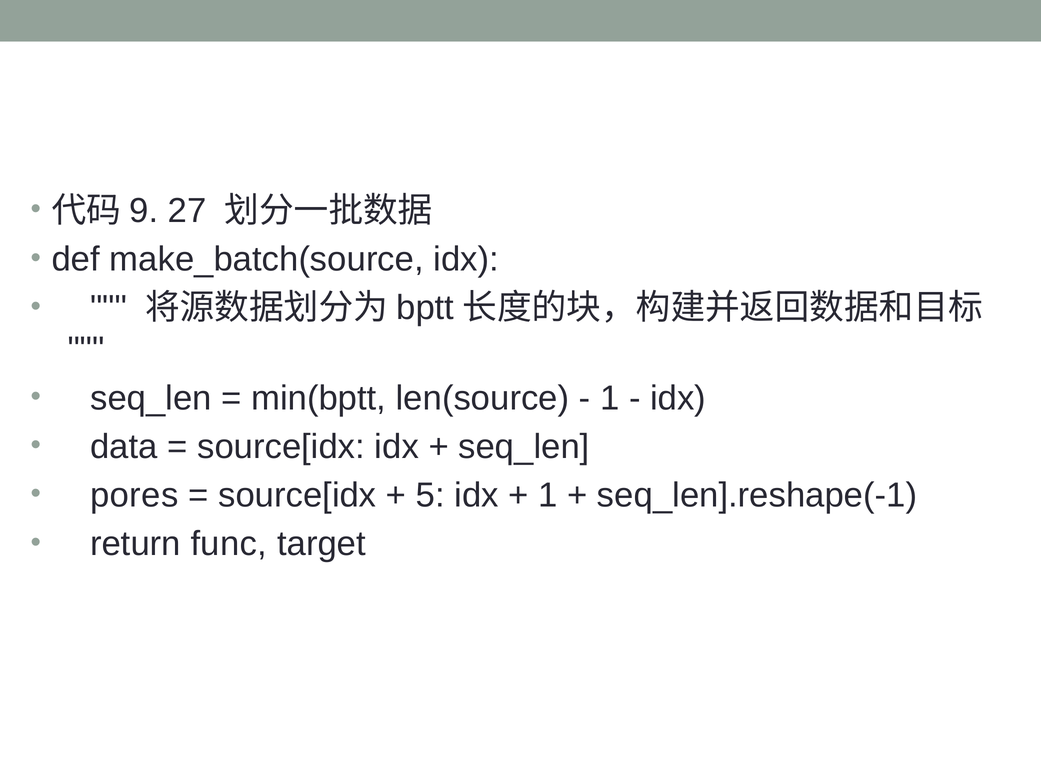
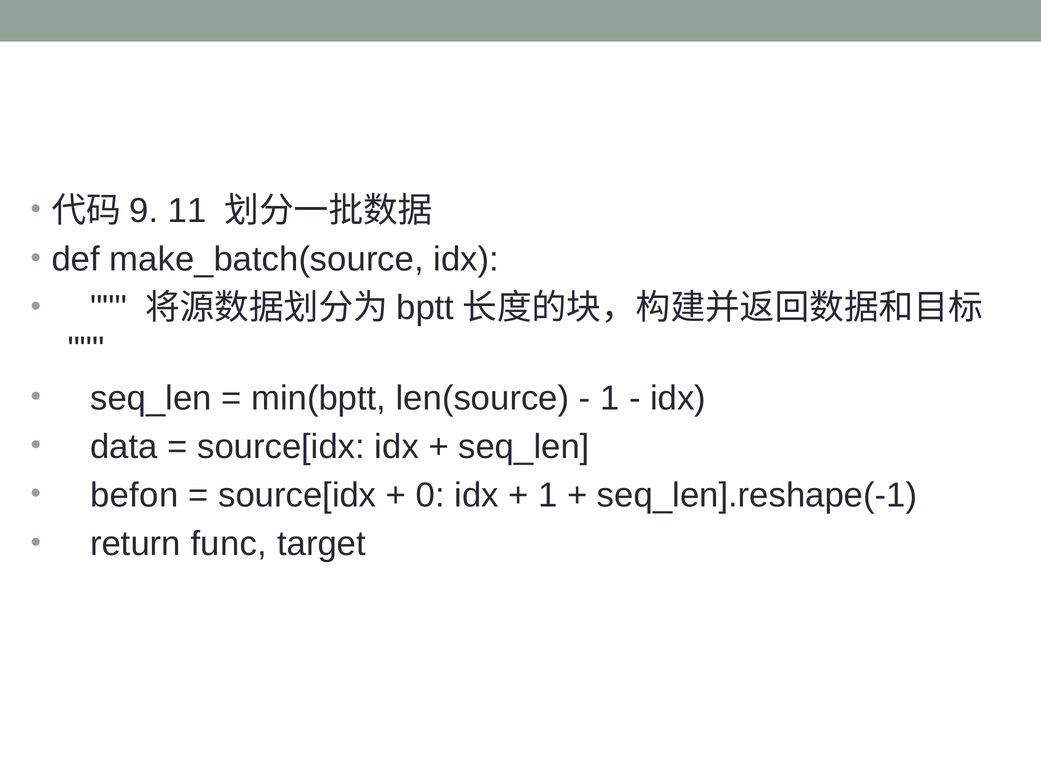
27: 27 -> 11 (187, 211)
pores: pores -> befon (134, 495)
5: 5 -> 0 (430, 495)
